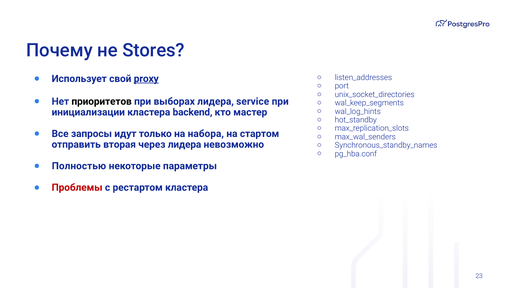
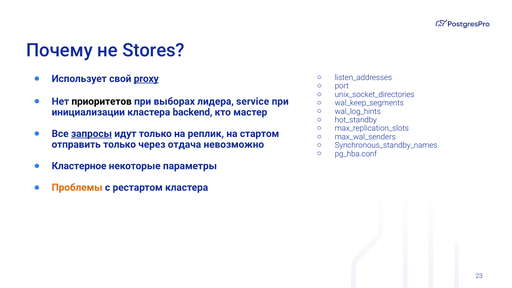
запросы underline: none -> present (91, 134)
набора: набора -> реплик (206, 134)
отправить вторая: вторая -> только (120, 144)
через лидера: лидера -> отдача (184, 144)
Полностью: Полностью -> Кластерное (79, 166)
Проблемы colour: red -> orange (77, 187)
